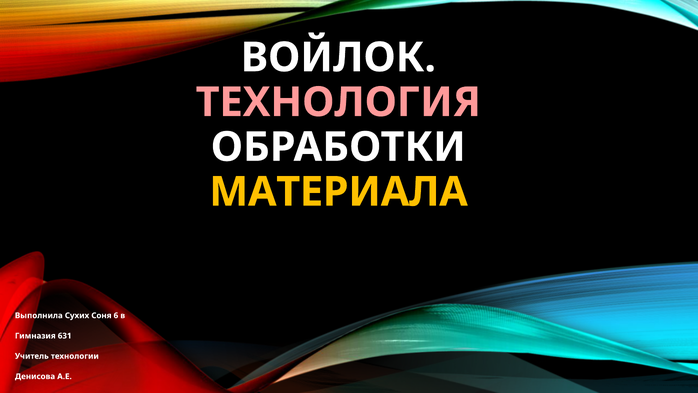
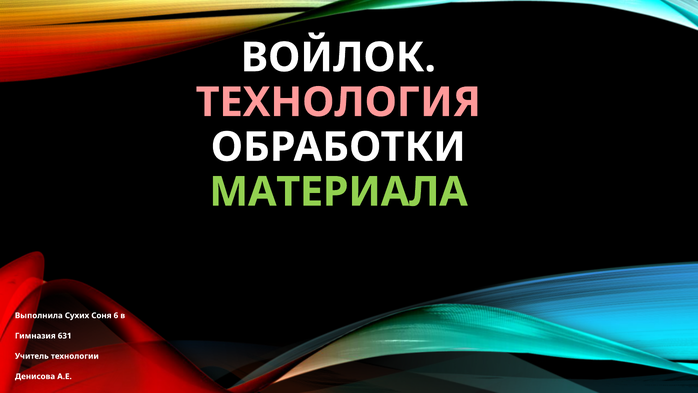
МАТЕРИАЛА colour: yellow -> light green (339, 192)
